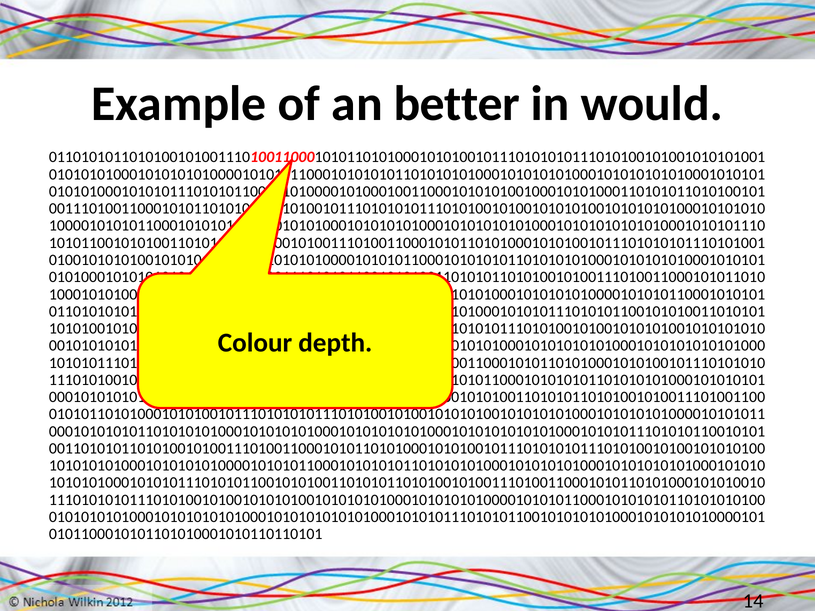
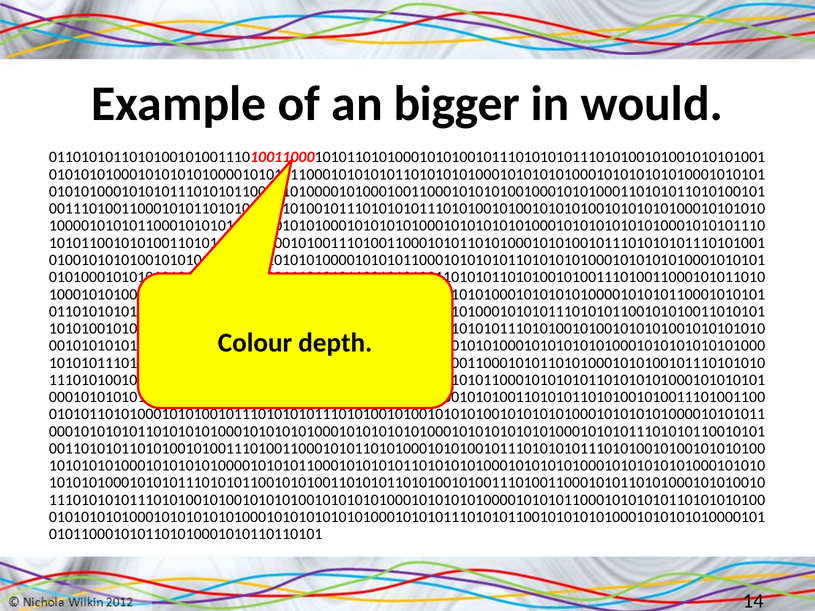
better: better -> bigger (457, 104)
